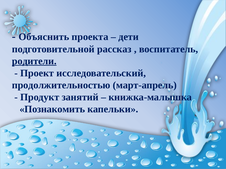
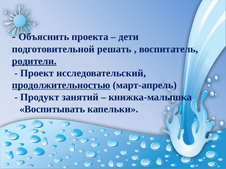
рассказ: рассказ -> решать (114, 49)
продолжительностью underline: none -> present (61, 85)
Познакомить: Познакомить -> Воспитывать (52, 109)
